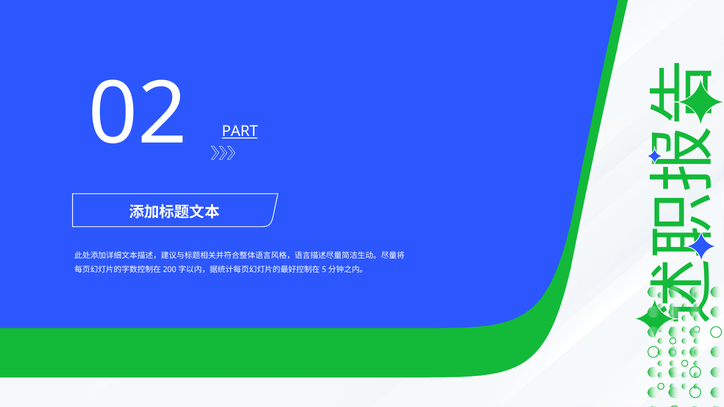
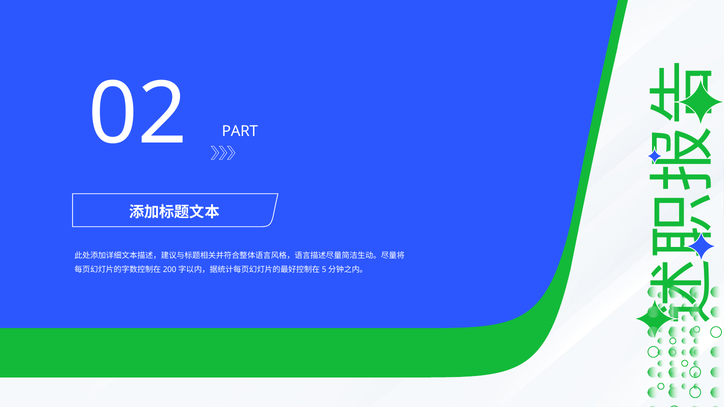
PART underline: present -> none (240, 132)
